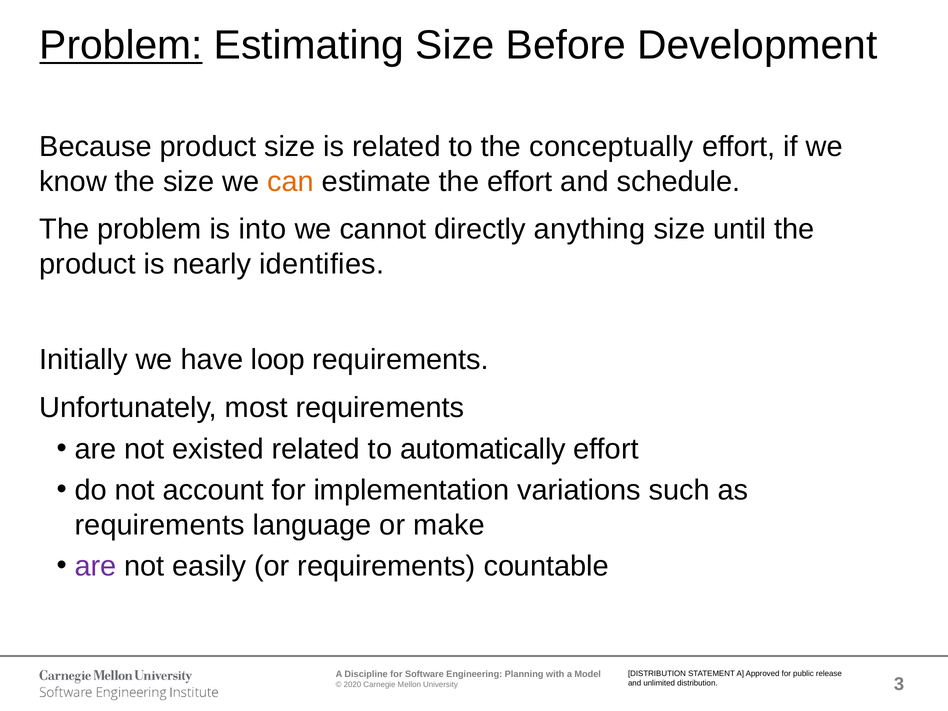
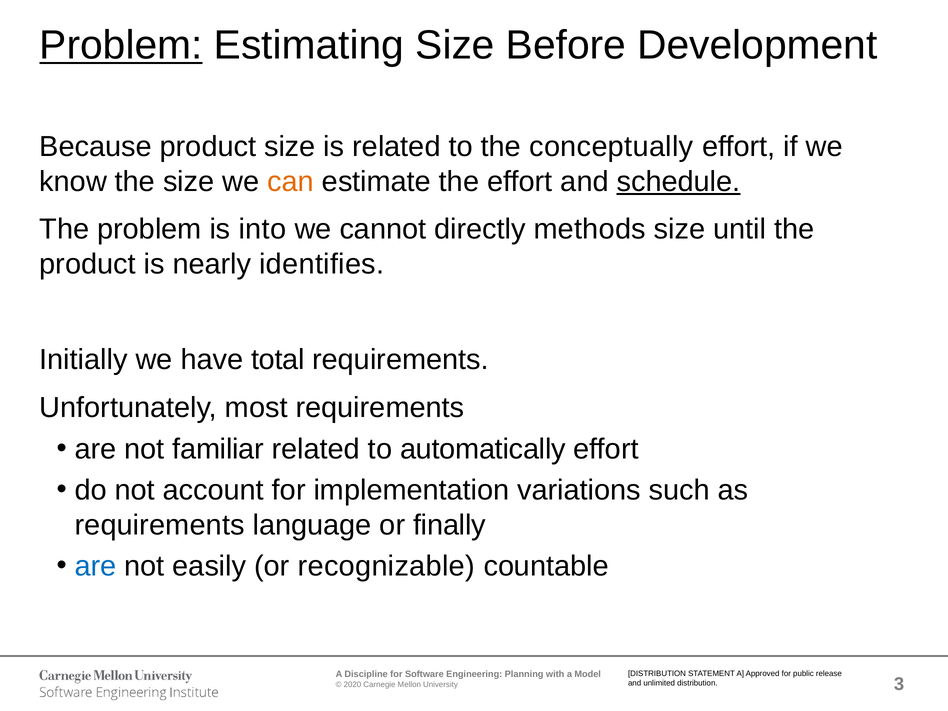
schedule underline: none -> present (678, 182)
anything: anything -> methods (590, 229)
loop: loop -> total (278, 360)
existed: existed -> familiar (218, 449)
make: make -> finally (449, 525)
are colour: purple -> blue (95, 566)
or requirements: requirements -> recognizable (386, 566)
